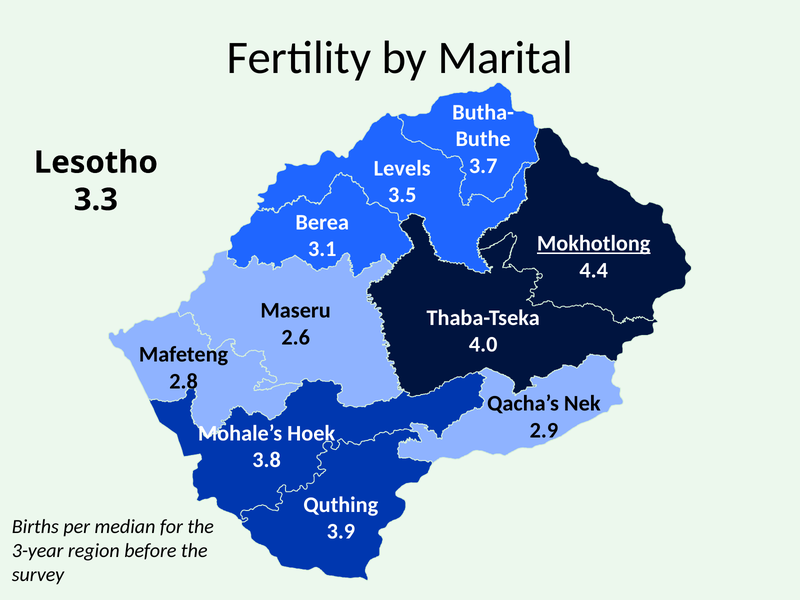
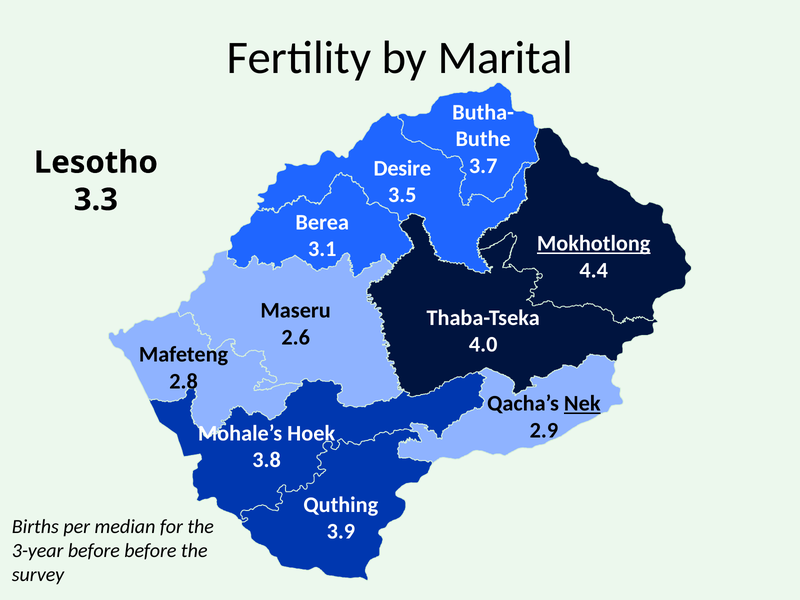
Levels: Levels -> Desire (402, 168)
Nek underline: none -> present (582, 404)
3-year region: region -> before (94, 551)
